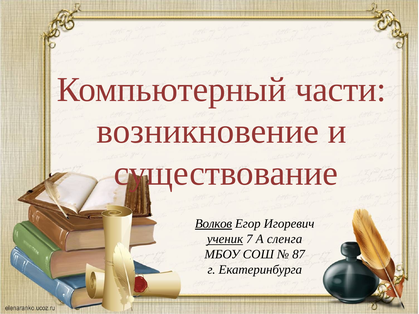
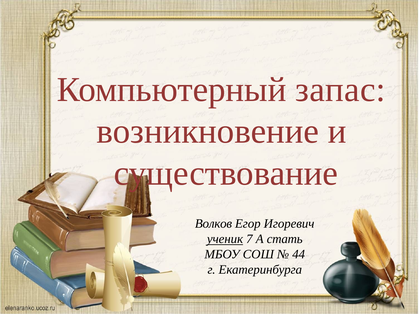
части: части -> запас (340, 90)
Волков underline: present -> none (214, 224)
сленга: сленга -> стать (285, 239)
87: 87 -> 44 (299, 255)
